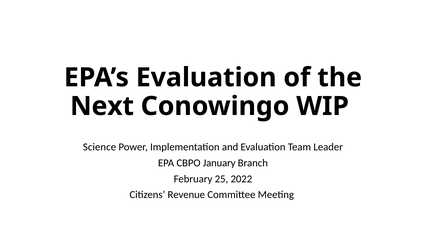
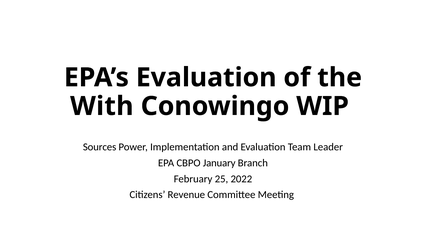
Next: Next -> With (102, 106)
Science: Science -> Sources (100, 147)
